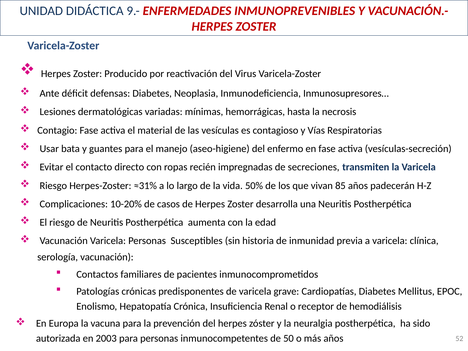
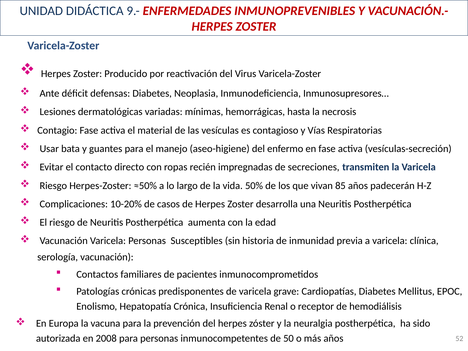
≈31%: ≈31% -> ≈50% (145, 186)
2003: 2003 -> 2008 (106, 339)
